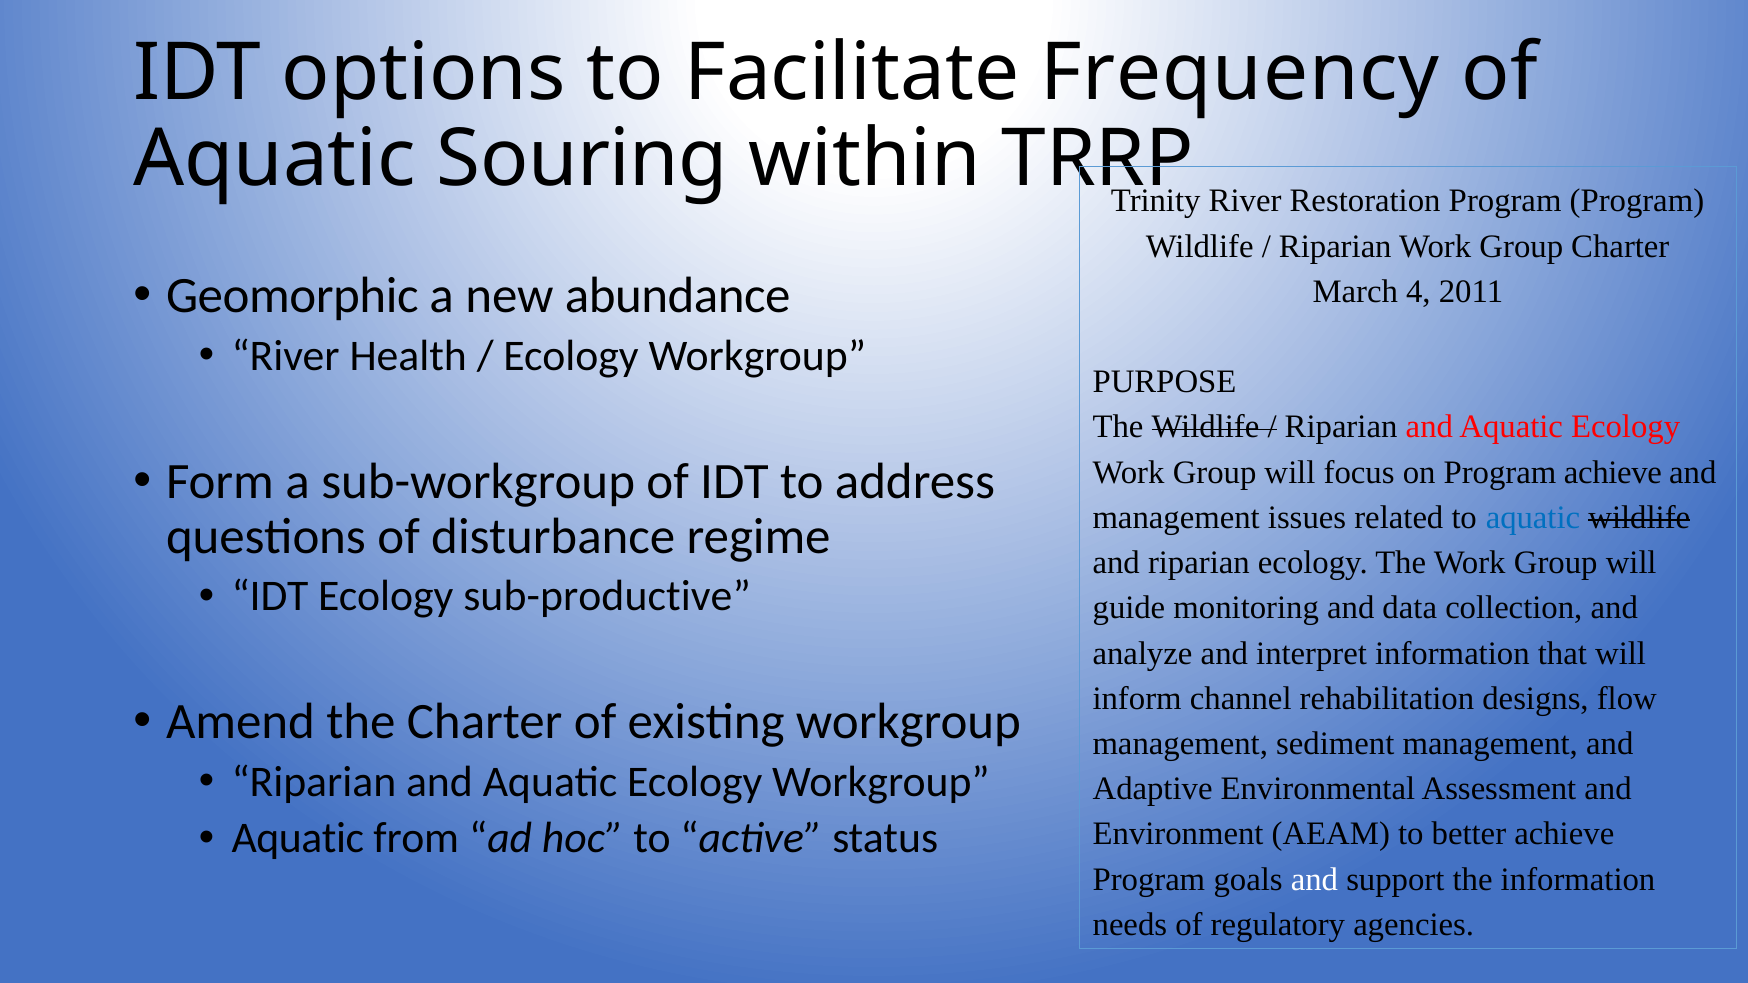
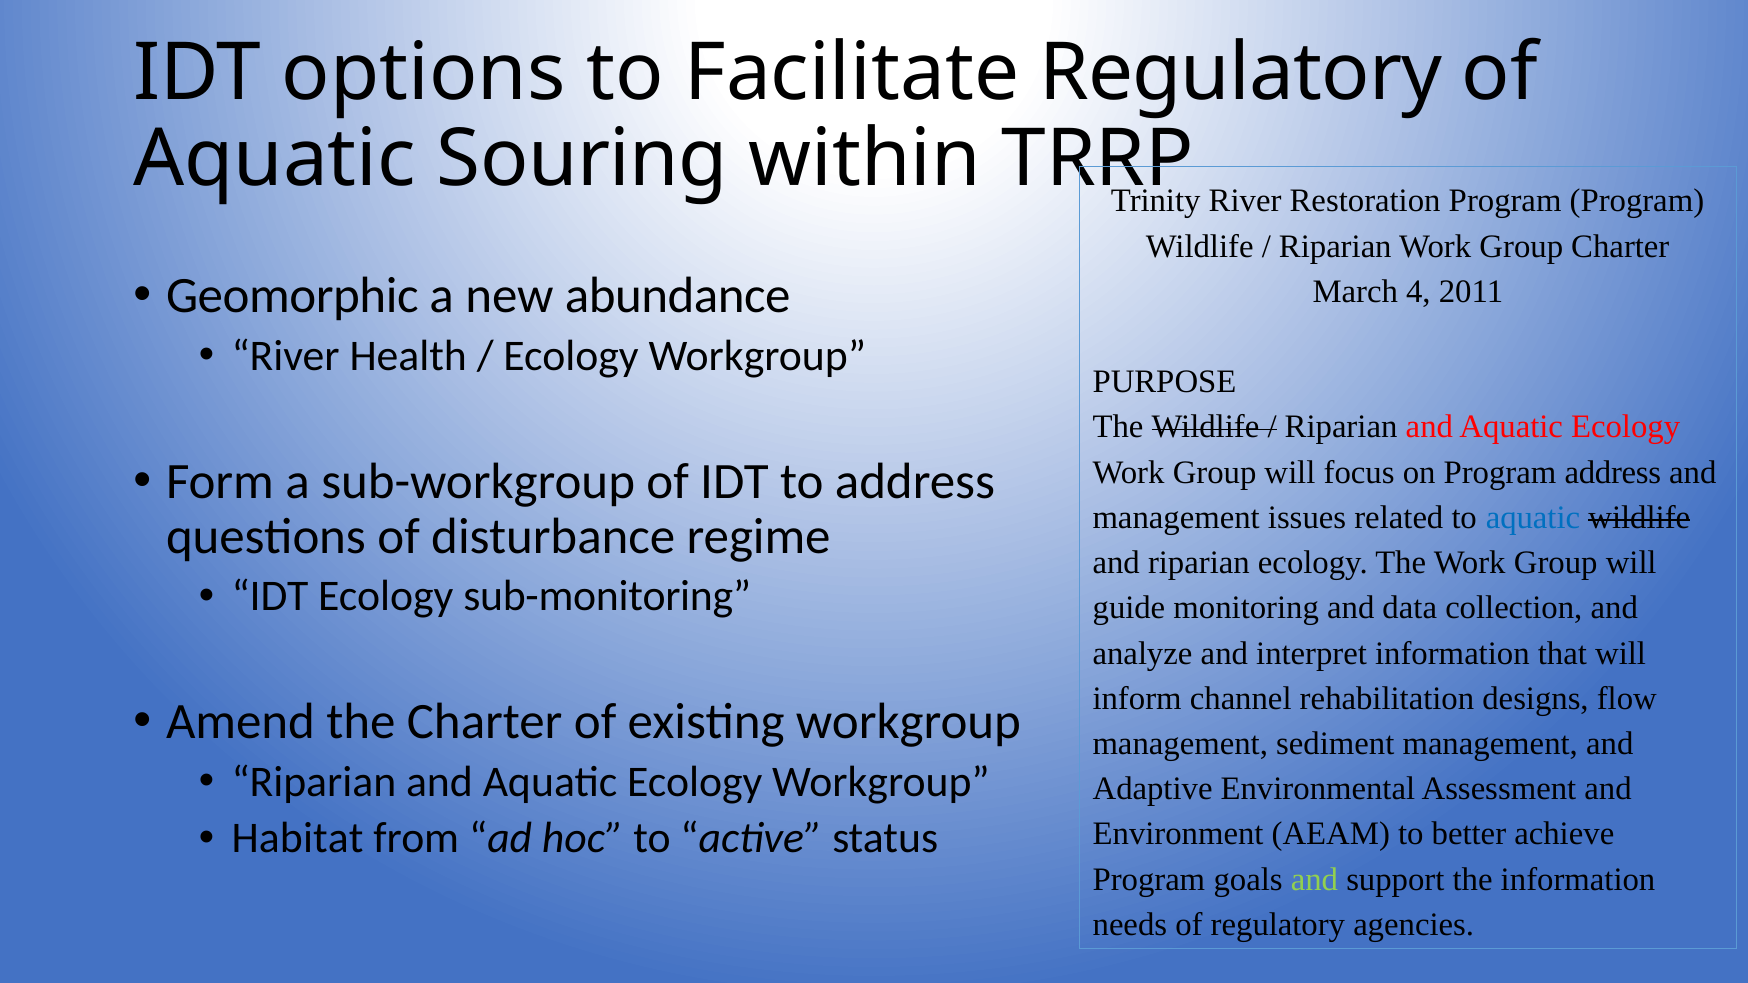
Facilitate Frequency: Frequency -> Regulatory (1241, 73)
Program achieve: achieve -> address (1613, 472)
sub-productive: sub-productive -> sub-monitoring (607, 597)
Aquatic: Aquatic -> Habitat (298, 839)
and colour: white -> light green (1314, 879)
